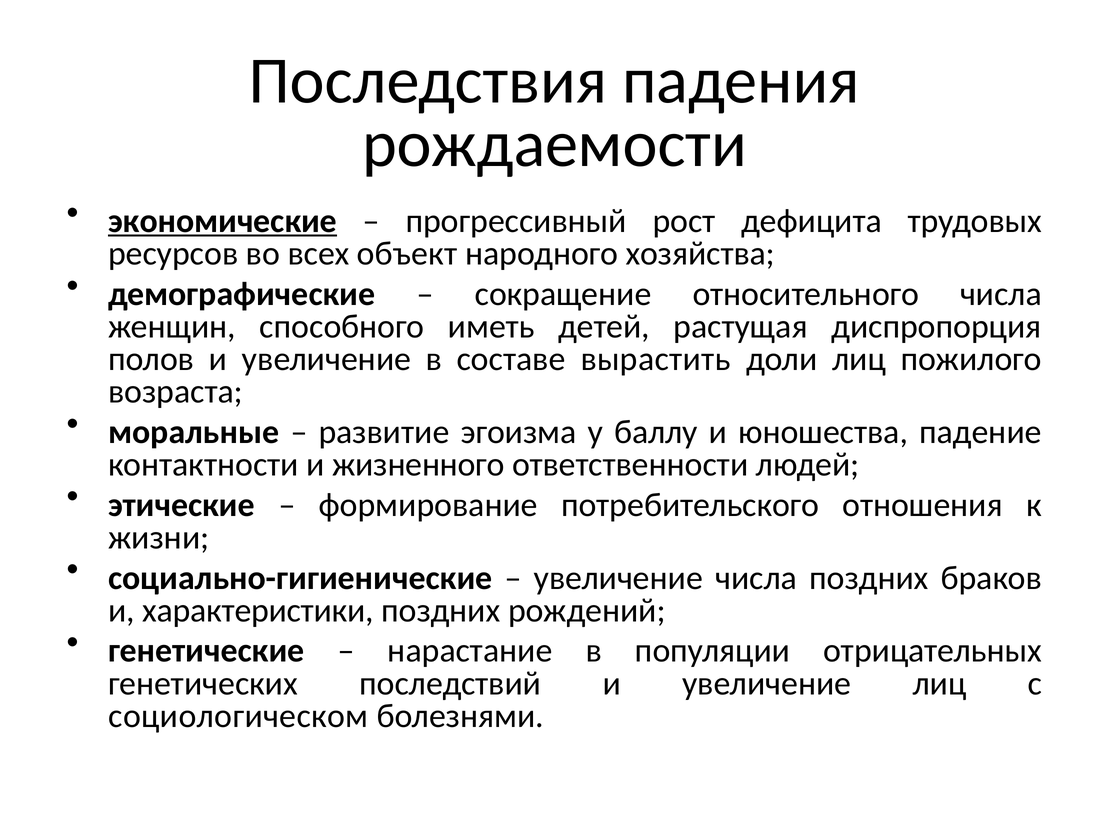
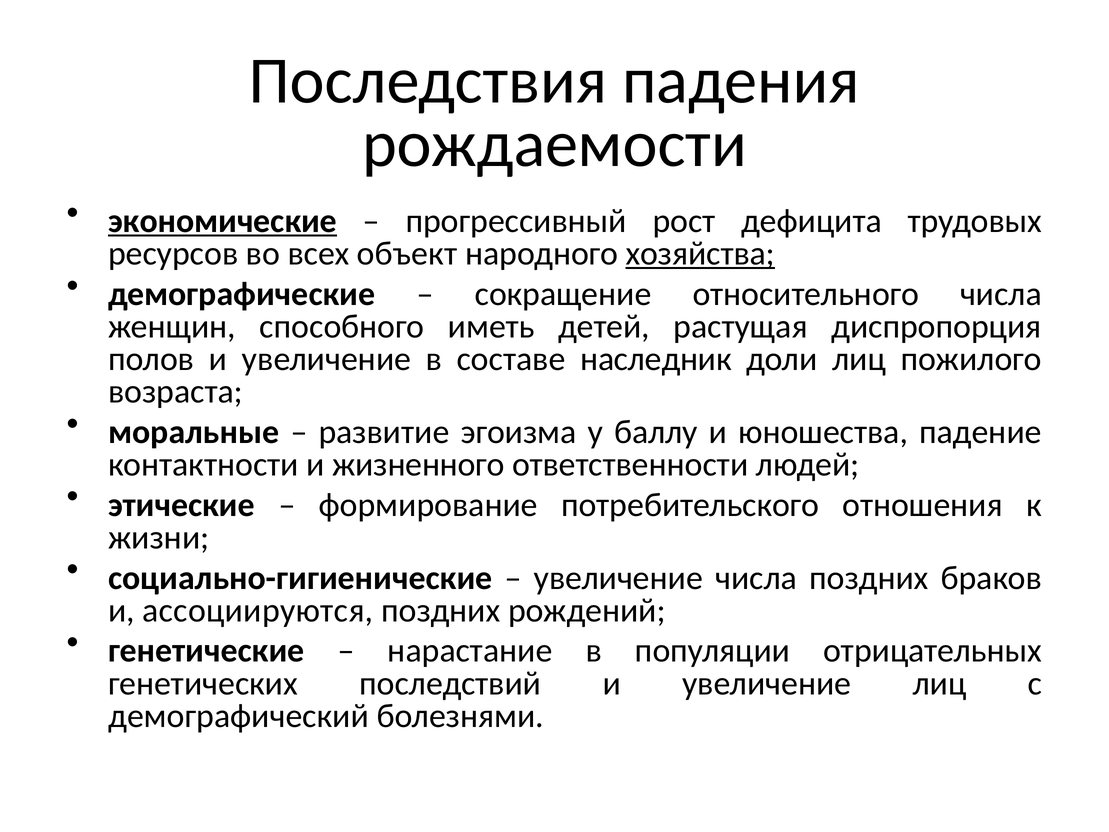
хозяйства underline: none -> present (700, 253)
вырастить: вырастить -> наследник (656, 359)
характеристики: характеристики -> ассоциируются (258, 610)
социологическом: социологическом -> демографический (239, 716)
